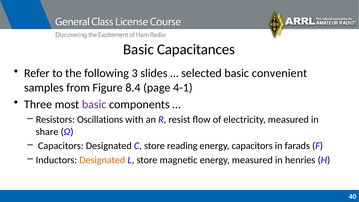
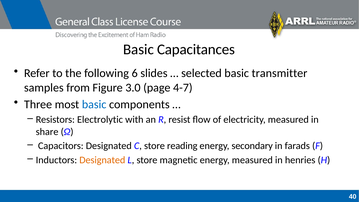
3: 3 -> 6 (135, 73)
convenient: convenient -> transmitter (280, 73)
8.4: 8.4 -> 3.0 (133, 88)
4-1: 4-1 -> 4-7 (183, 88)
basic colour: purple -> blue (94, 104)
Oscillations: Oscillations -> Electrolytic (100, 120)
energy capacitors: capacitors -> secondary (252, 146)
